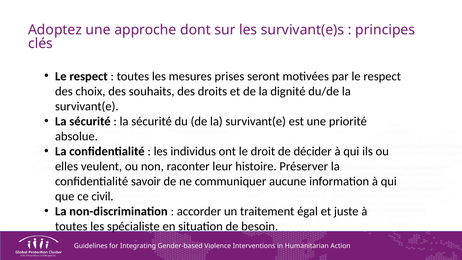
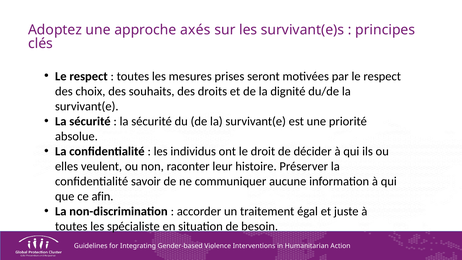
dont: dont -> axés (195, 30)
civil: civil -> afin (102, 196)
